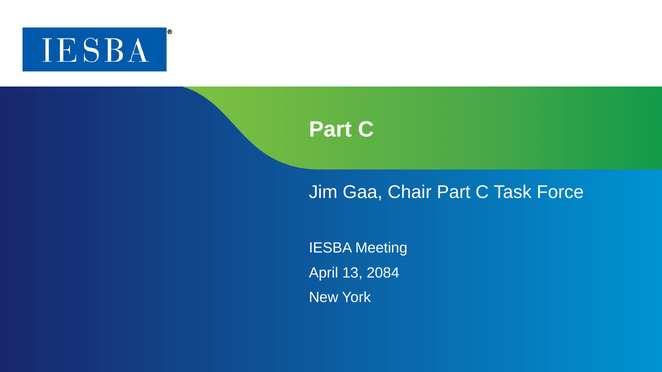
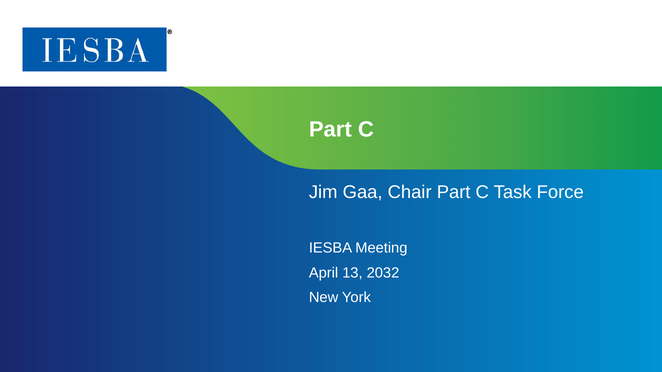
2084: 2084 -> 2032 (383, 273)
